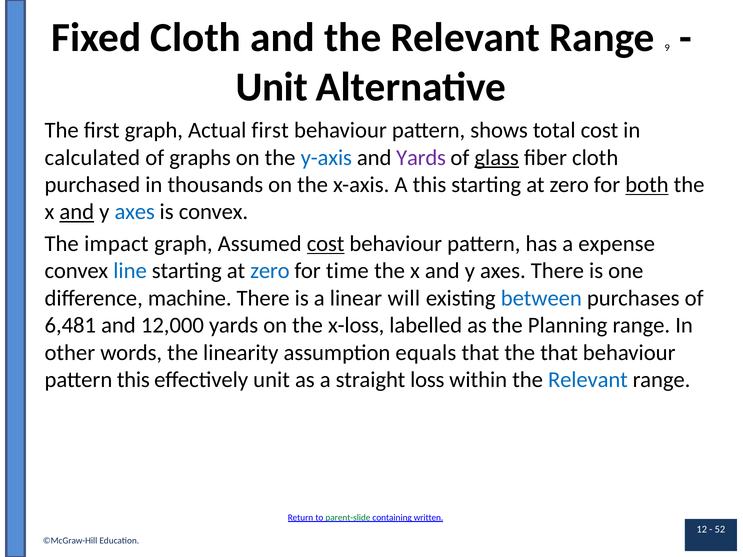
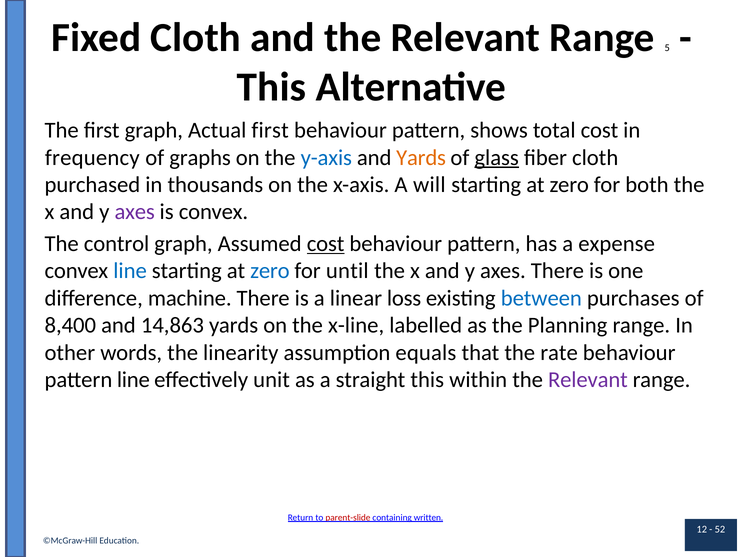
9: 9 -> 5 (667, 48)
Unit: Unit -> This (271, 87)
calculated: calculated -> frequency (92, 158)
Yards colour: purple -> orange (421, 158)
A this: this -> will (429, 185)
both underline: present -> none (647, 185)
and underline: present -> none (77, 212)
axes colour: blue -> purple (135, 212)
impact: impact -> control (117, 244)
time: time -> until (347, 271)
will: will -> loss (404, 298)
6,481: 6,481 -> 8,400 (70, 326)
12,000: 12,000 -> 14,863 (172, 326)
x-loss: x-loss -> x-line (356, 326)
the that: that -> rate (559, 353)
pattern this: this -> line (133, 380)
straight loss: loss -> this (427, 380)
Relevant colour: blue -> purple (588, 380)
parent-slide colour: green -> red (348, 518)
